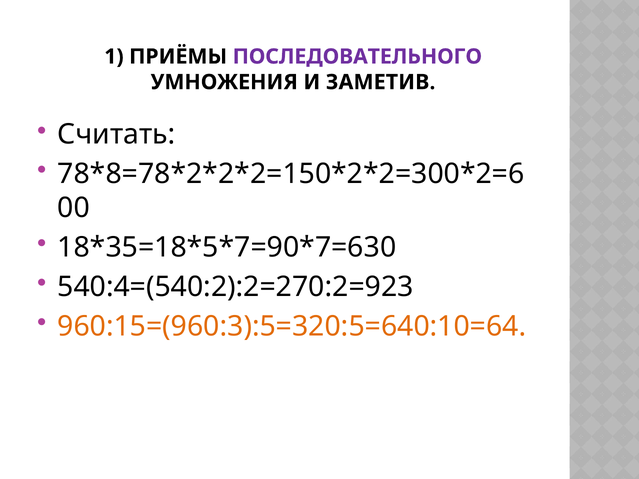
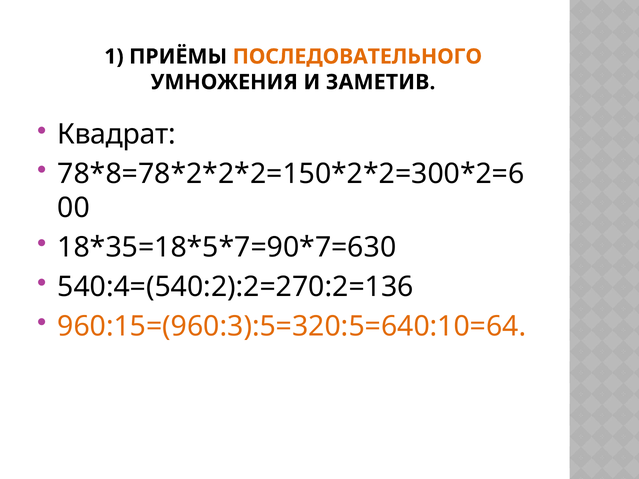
ПОСЛЕДОВАТЕЛЬНОГО colour: purple -> orange (357, 57)
Считать: Считать -> Квадрат (117, 135)
540:4=(540:2):2=270:2=923: 540:4=(540:2):2=270:2=923 -> 540:4=(540:2):2=270:2=136 (235, 287)
